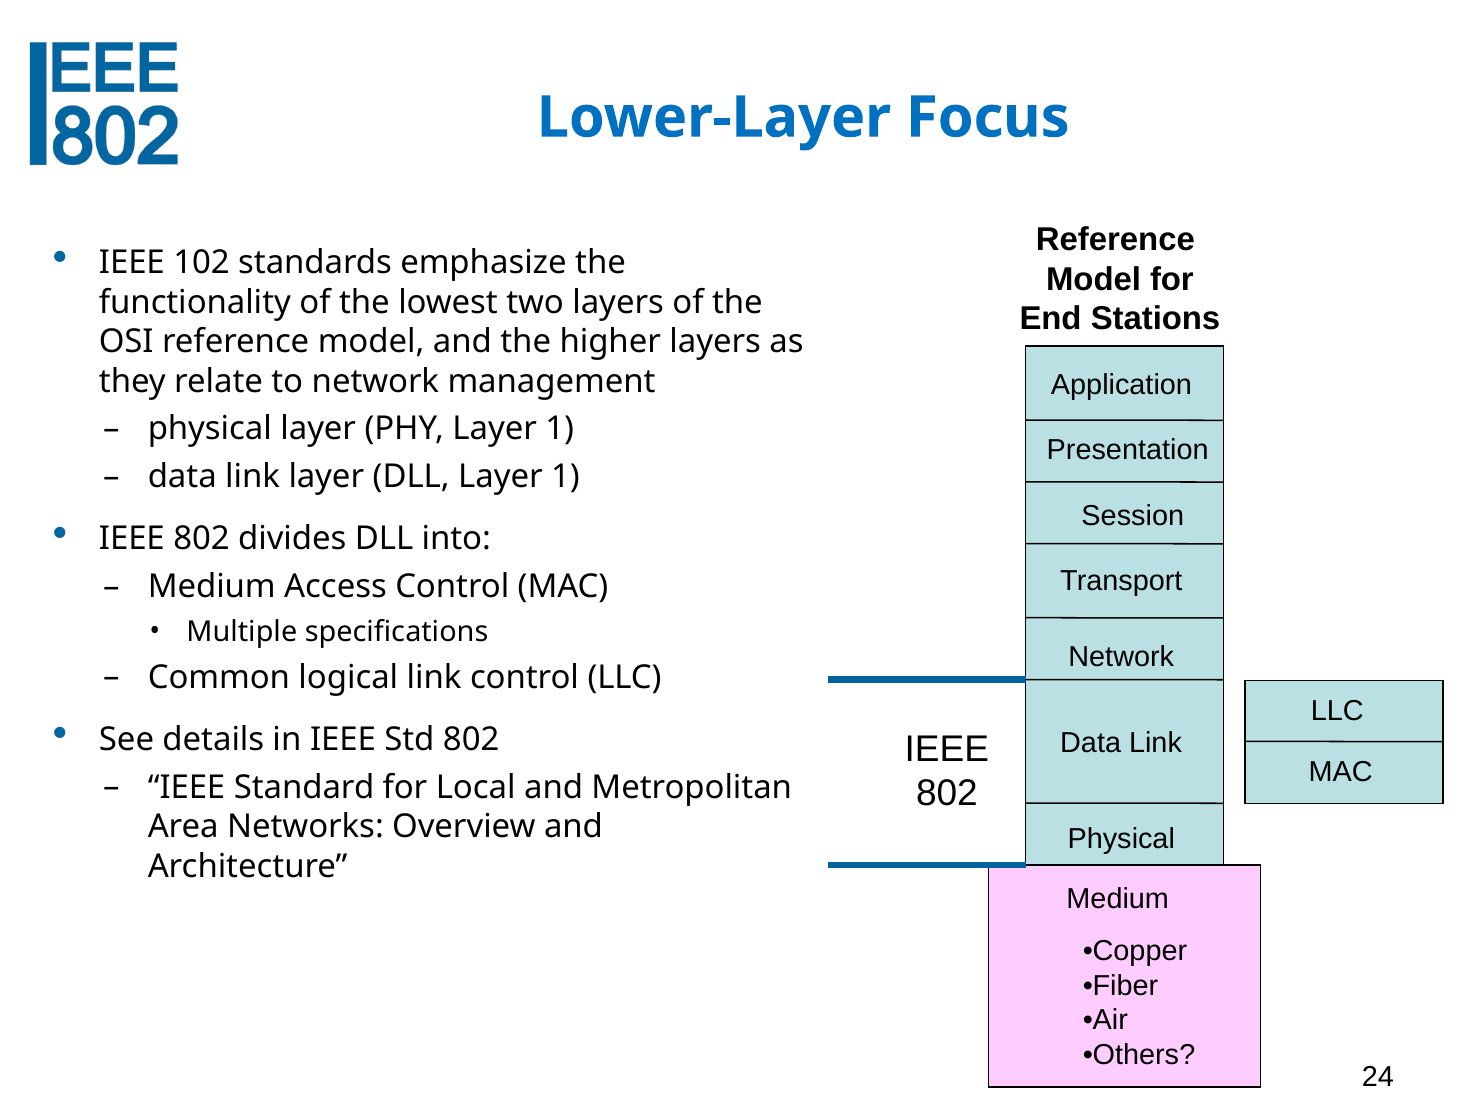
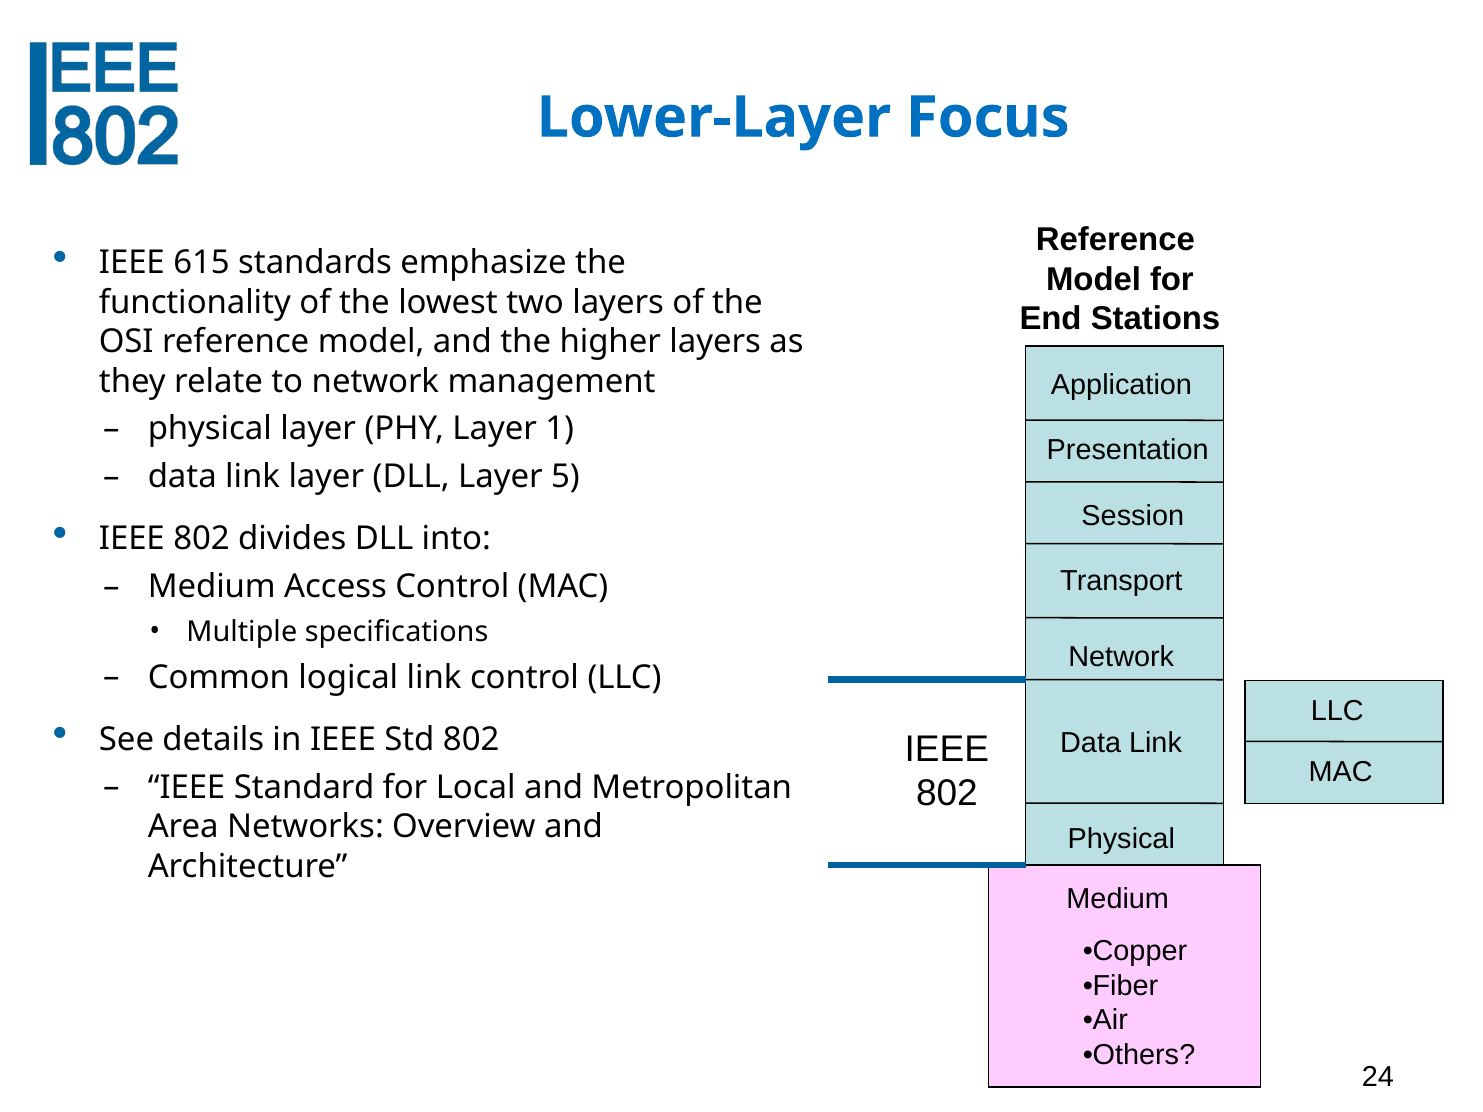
102: 102 -> 615 (201, 263)
DLL Layer 1: 1 -> 5 (565, 477)
